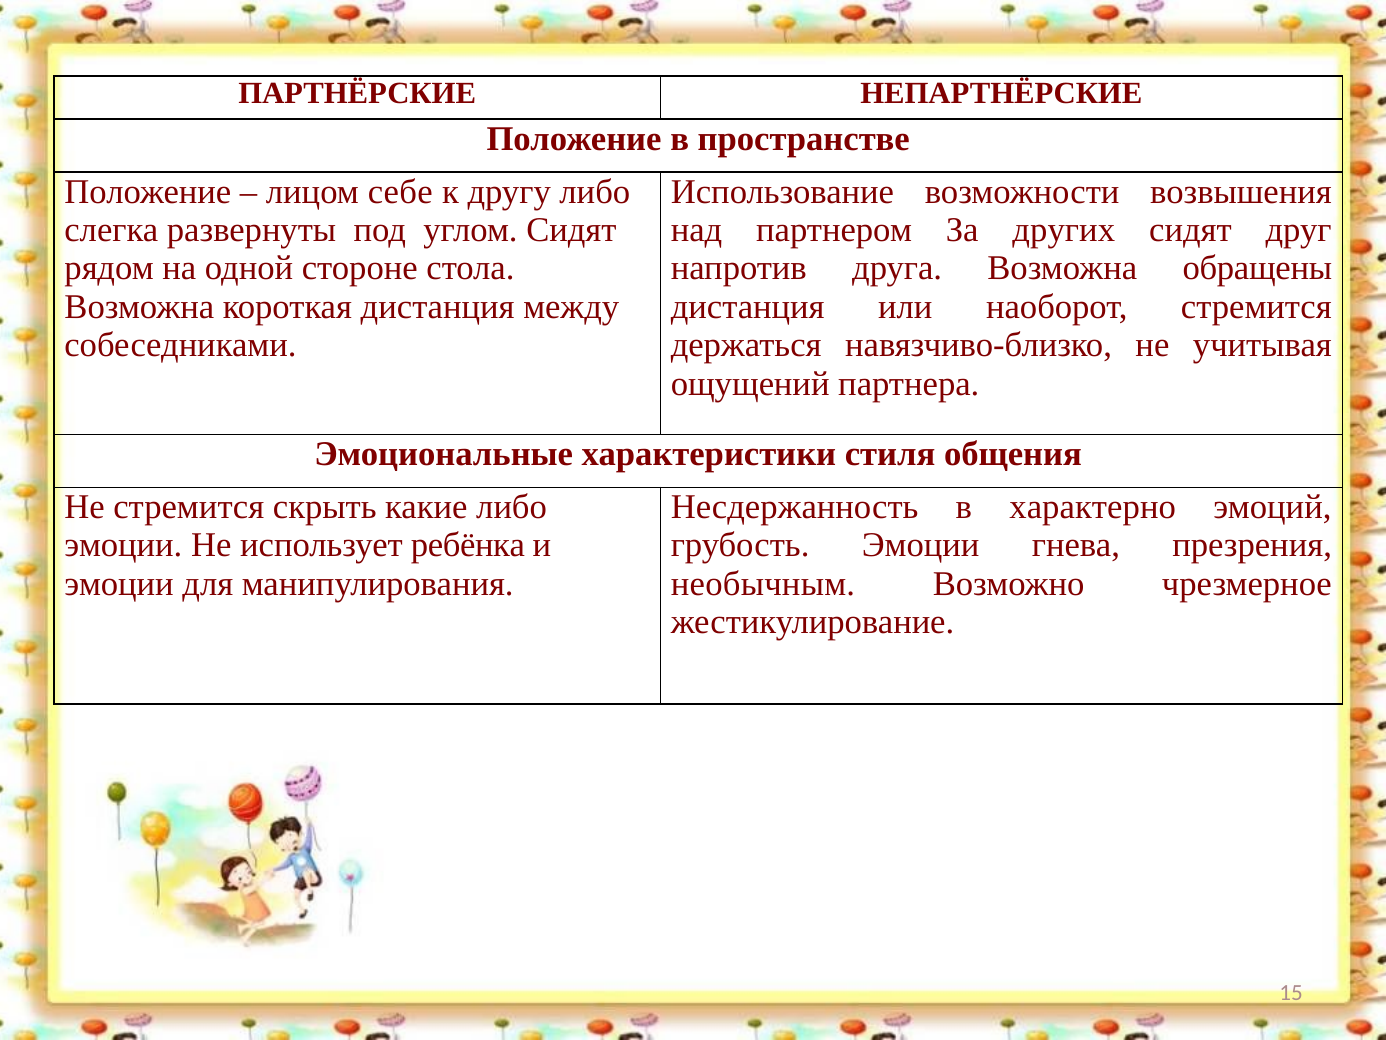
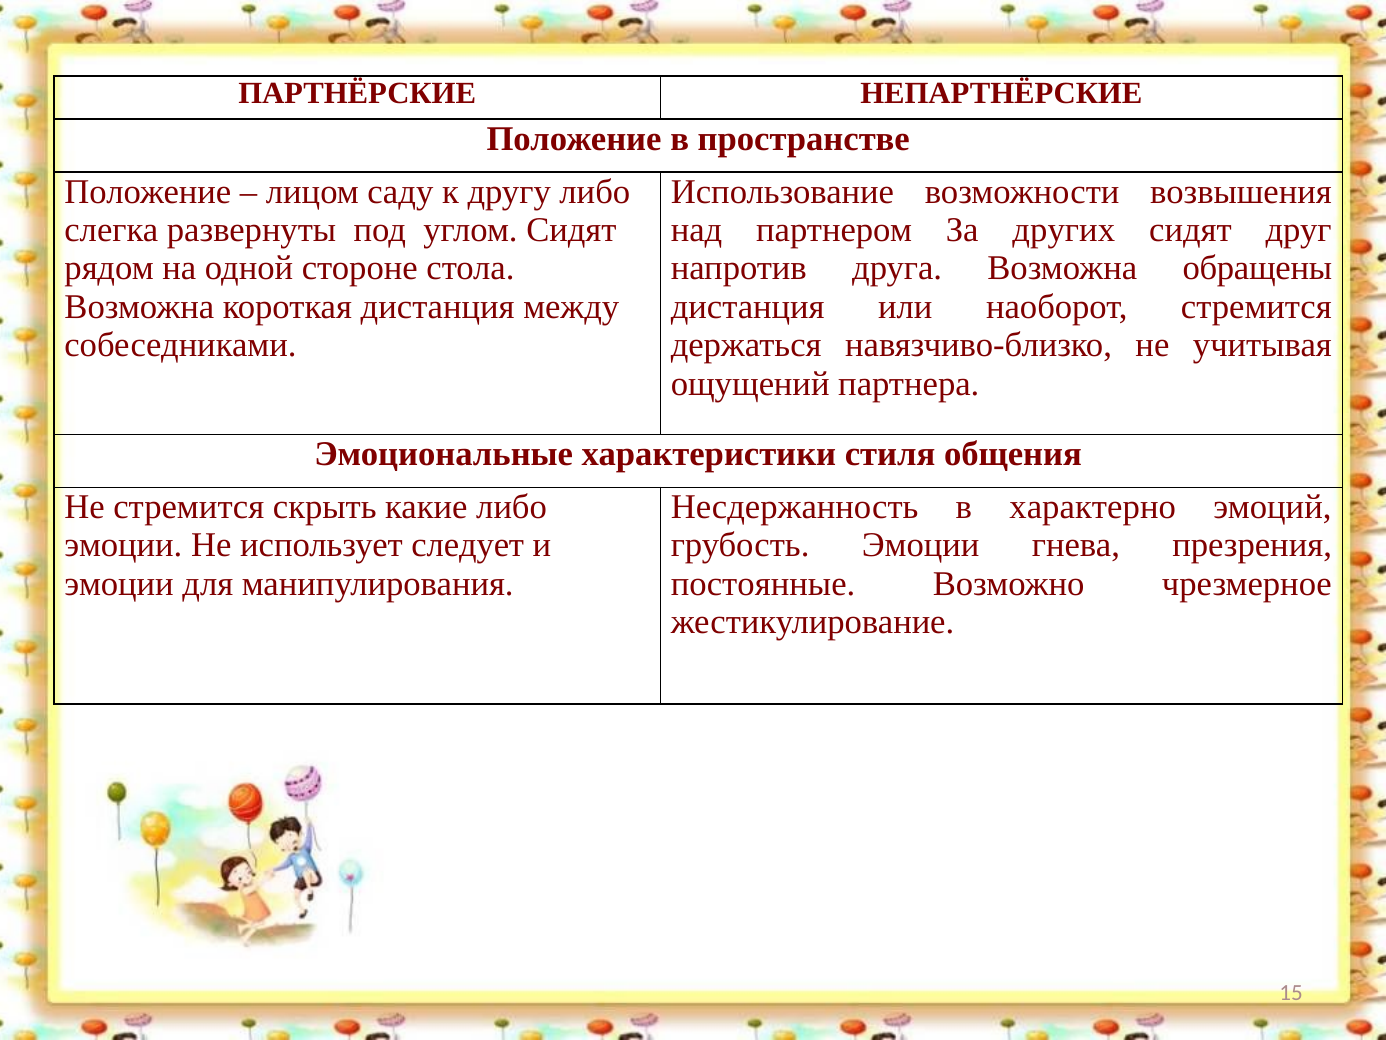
себе: себе -> саду (400, 192)
ребёнка: ребёнка -> следует (468, 545)
необычным: необычным -> постоянные (763, 583)
